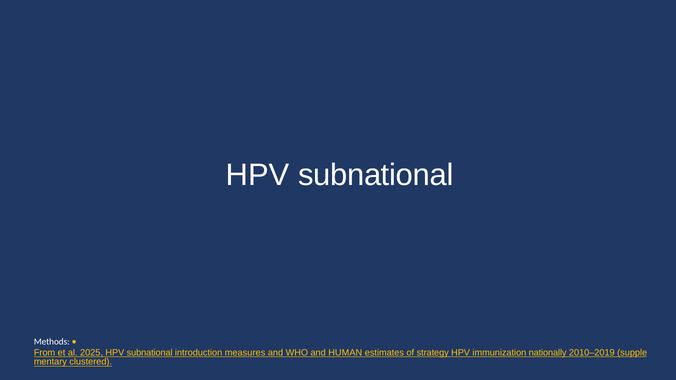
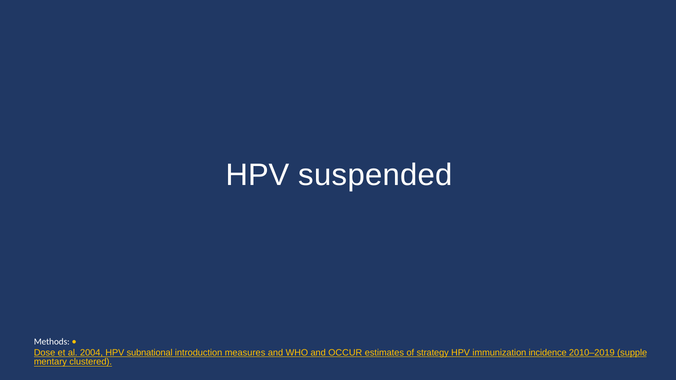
subnational: subnational -> suspended (375, 175)
From: From -> Dose (45, 353)
2025: 2025 -> 2004 (91, 353)
HUMAN: HUMAN -> OCCUR (345, 353)
nationally: nationally -> incidence (548, 353)
